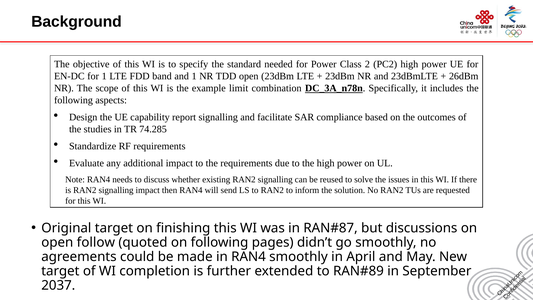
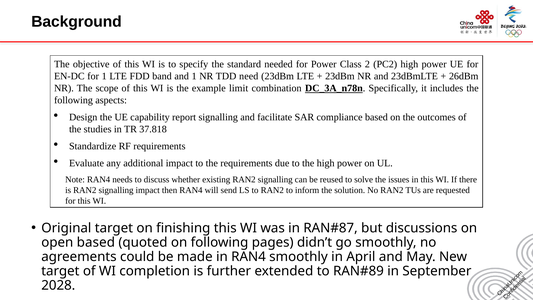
TDD open: open -> need (249, 76)
74.285: 74.285 -> 37.818 (153, 129)
open follow: follow -> based (96, 242)
2037: 2037 -> 2028 (58, 285)
